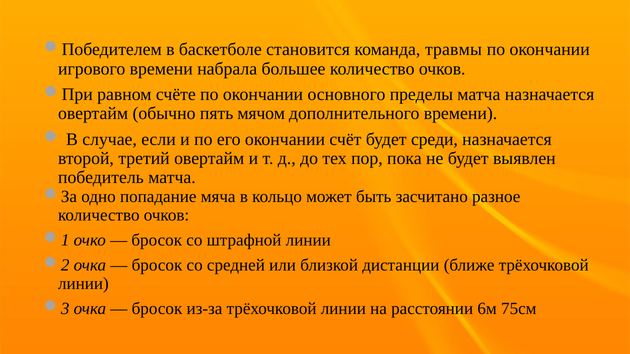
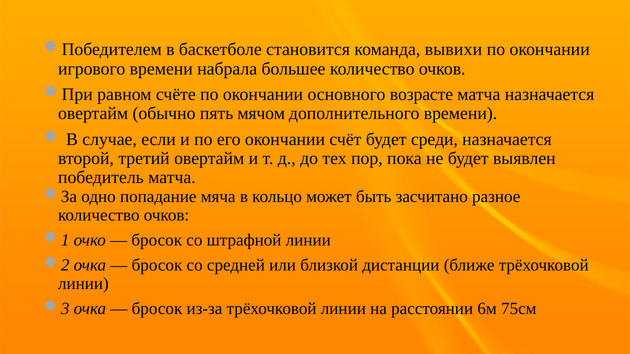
травмы: травмы -> вывихи (453, 50)
пределы: пределы -> возрасте (421, 95)
